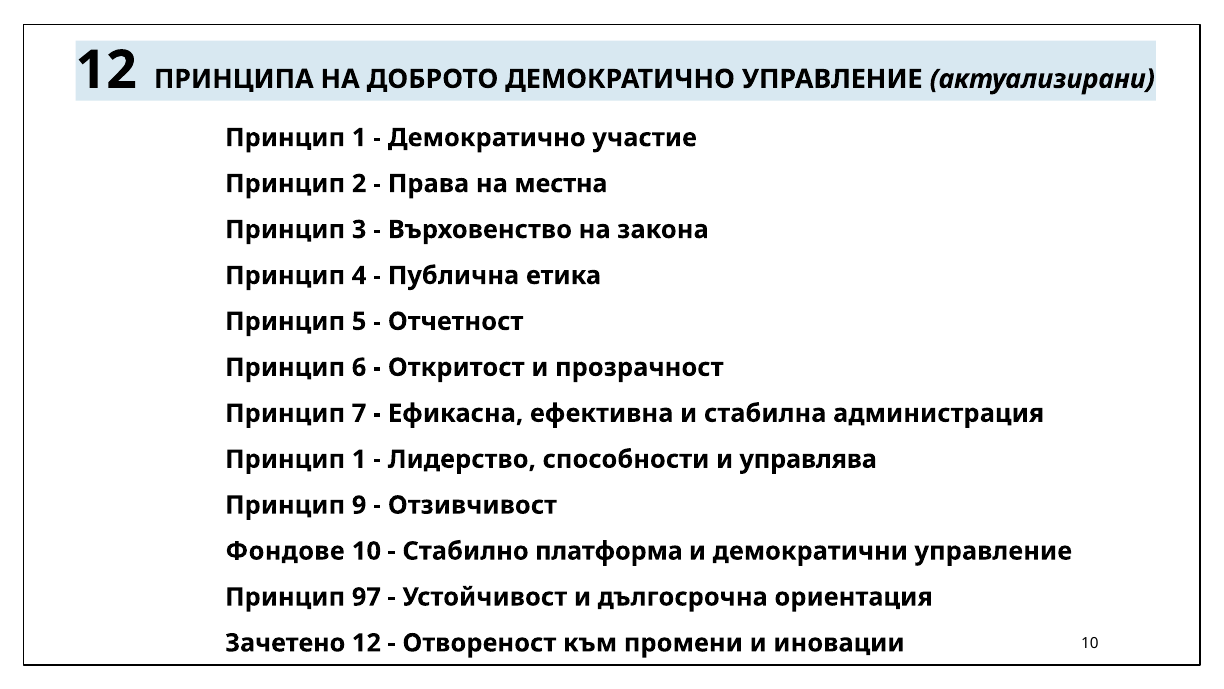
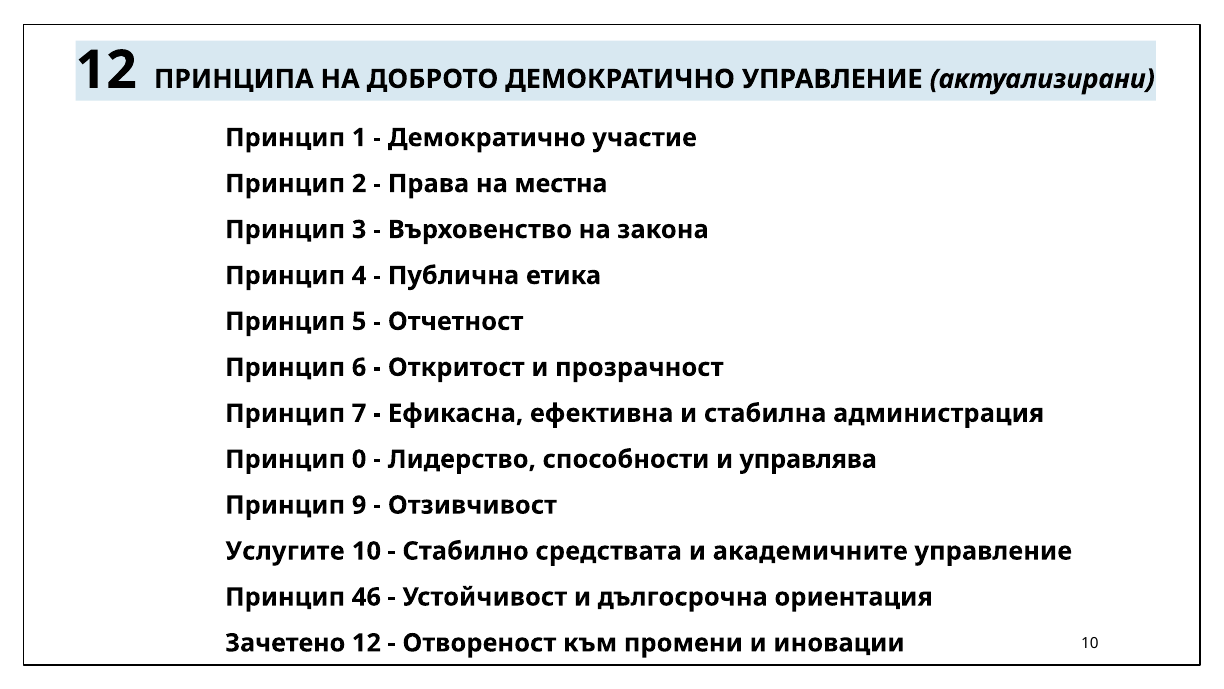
1: 1 -> 0 (359, 459)
Фондове: Фондове -> Услугите (285, 551)
платформа: платформа -> средствата (609, 551)
демократични: демократични -> академичните (810, 551)
97: 97 -> 46 (366, 597)
